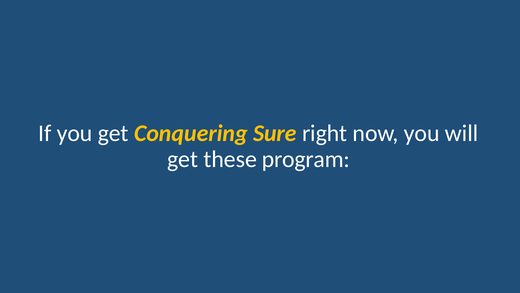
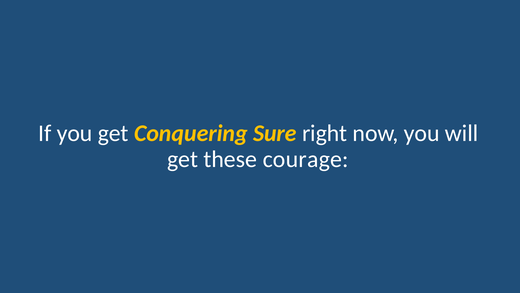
program: program -> courage (306, 159)
